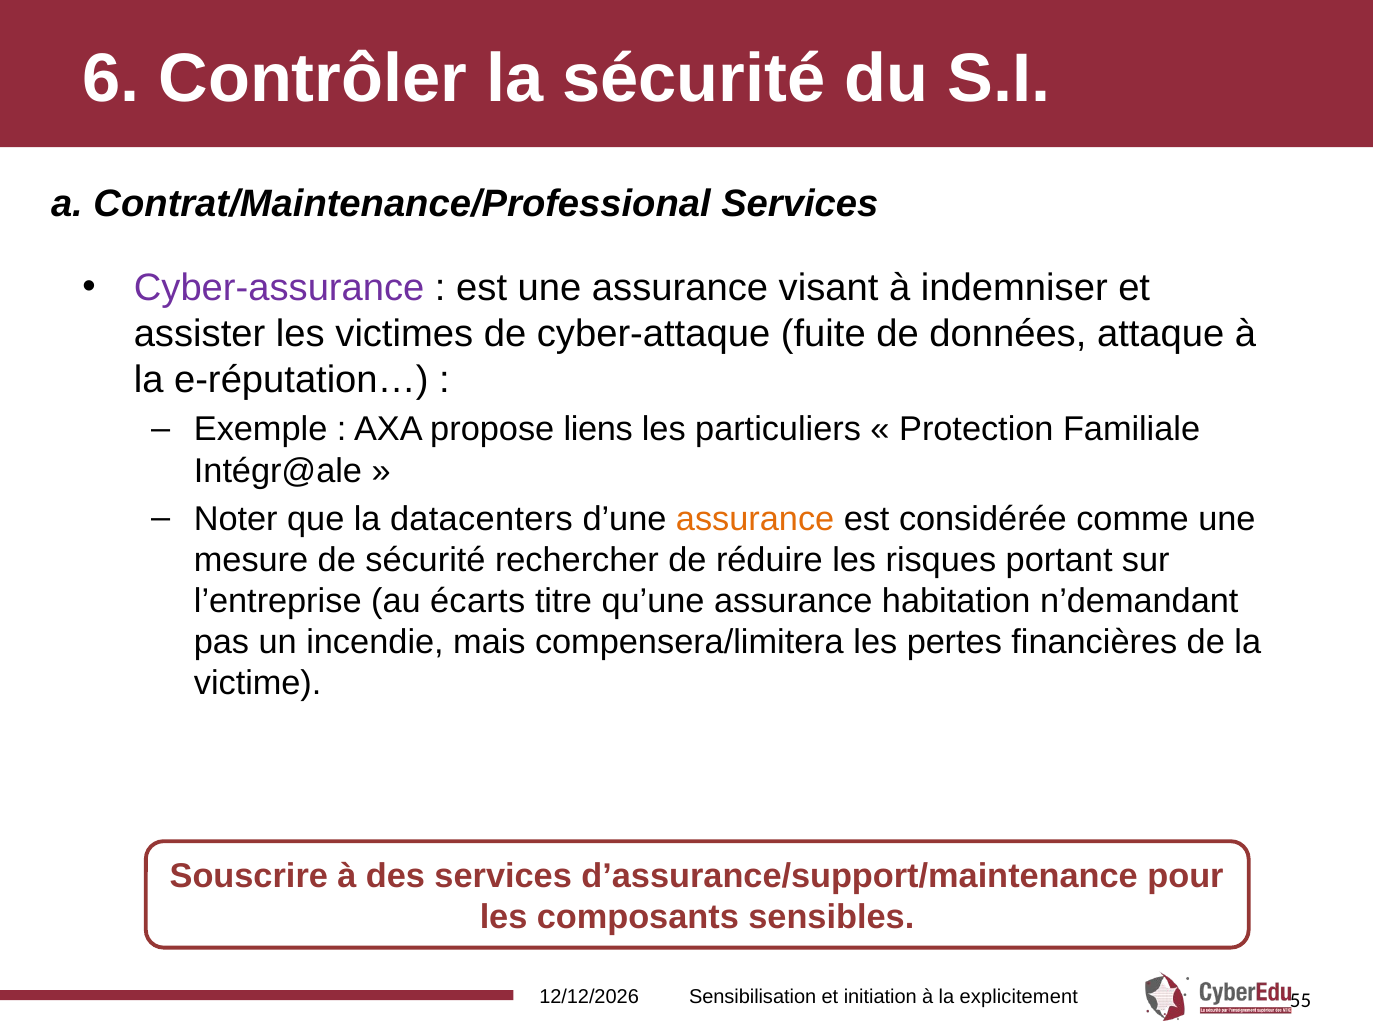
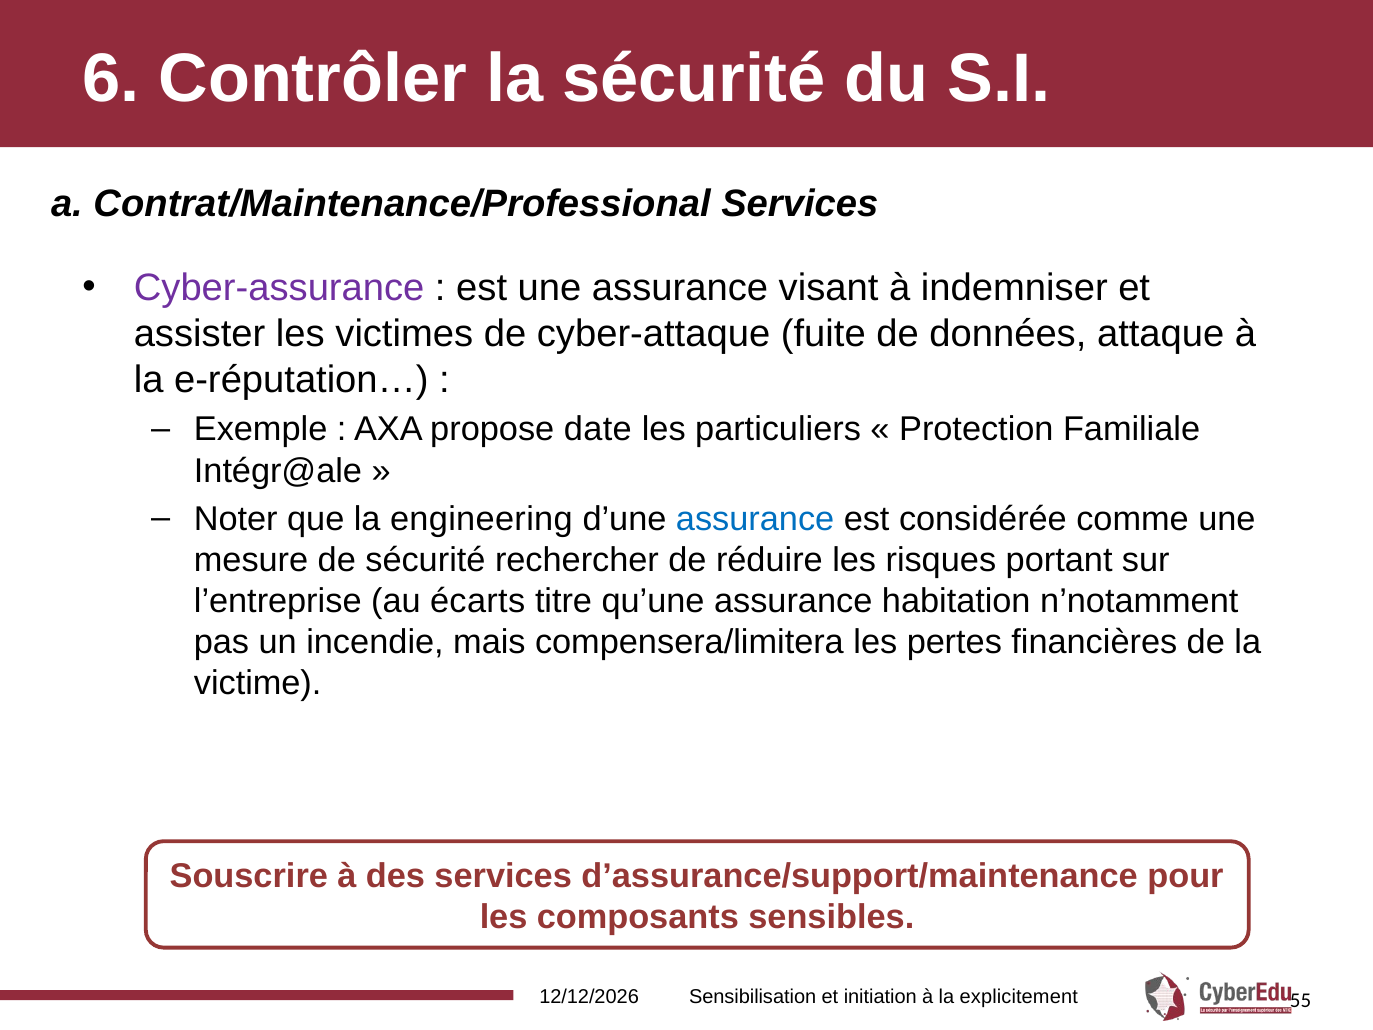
liens: liens -> date (598, 429)
datacenters: datacenters -> engineering (481, 519)
assurance colour: orange -> blue (755, 519)
n’demandant: n’demandant -> n’notamment (1139, 601)
